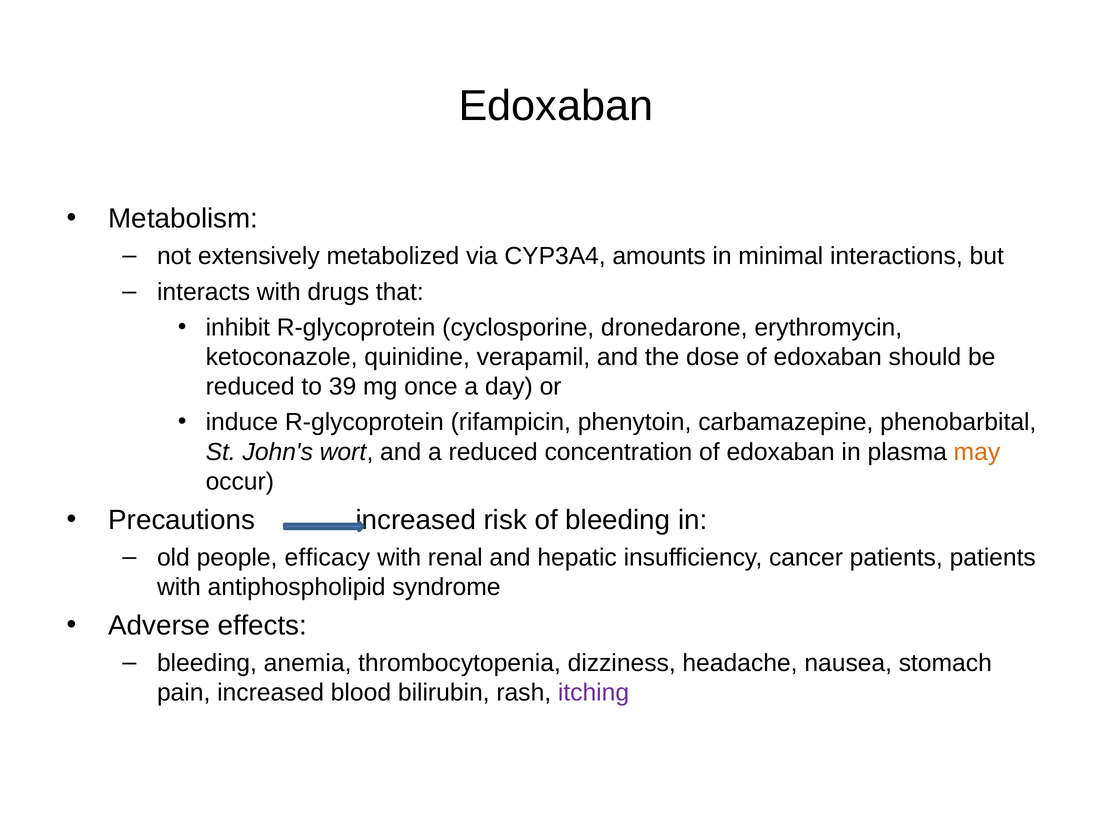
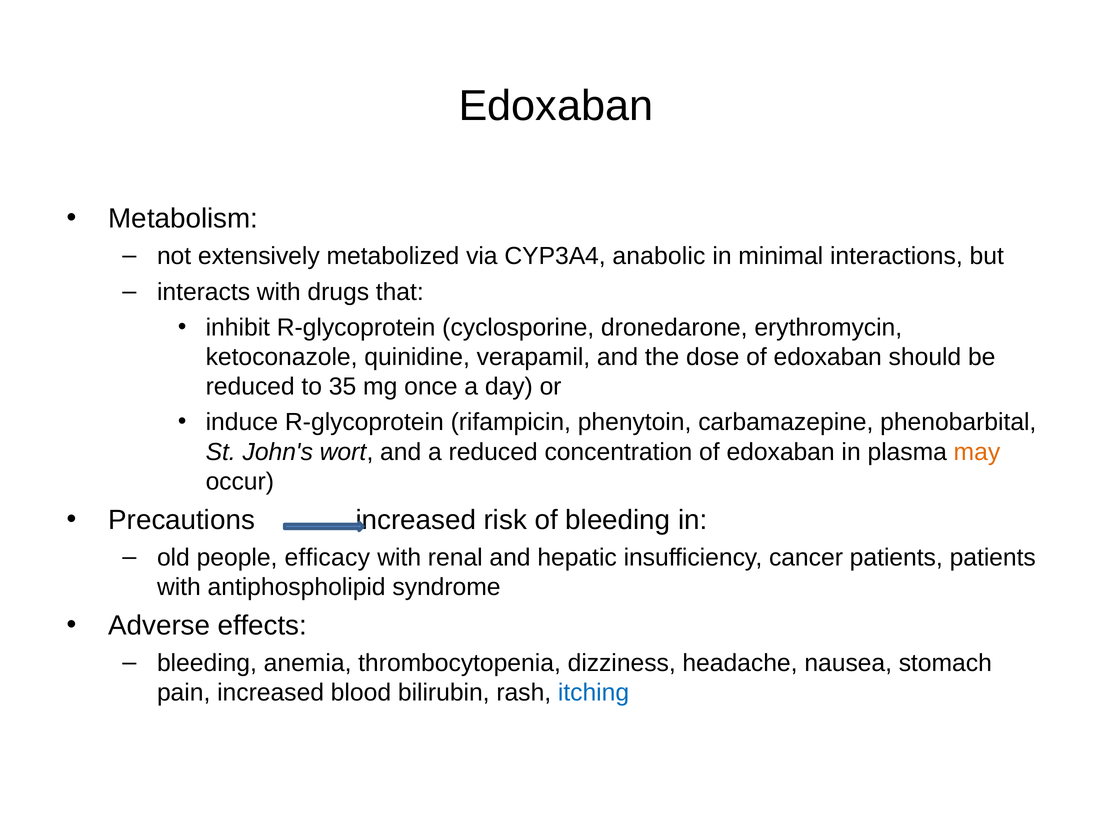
amounts: amounts -> anabolic (659, 256)
39: 39 -> 35 (343, 387)
itching colour: purple -> blue (594, 693)
